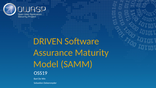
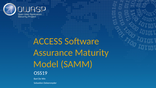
DRIVEN: DRIVEN -> ACCESS (48, 41)
